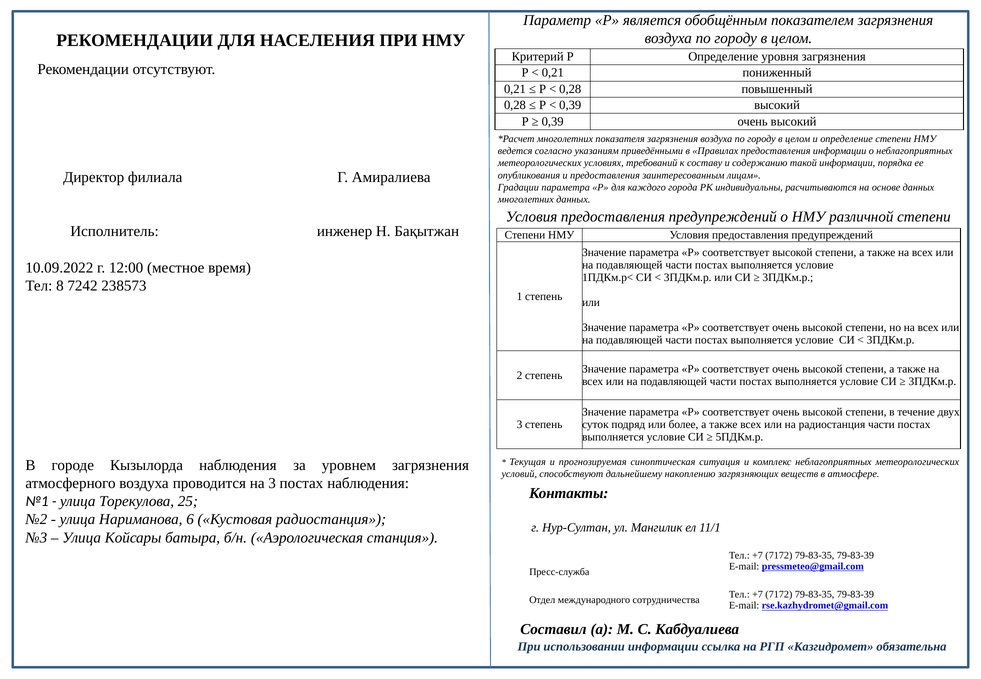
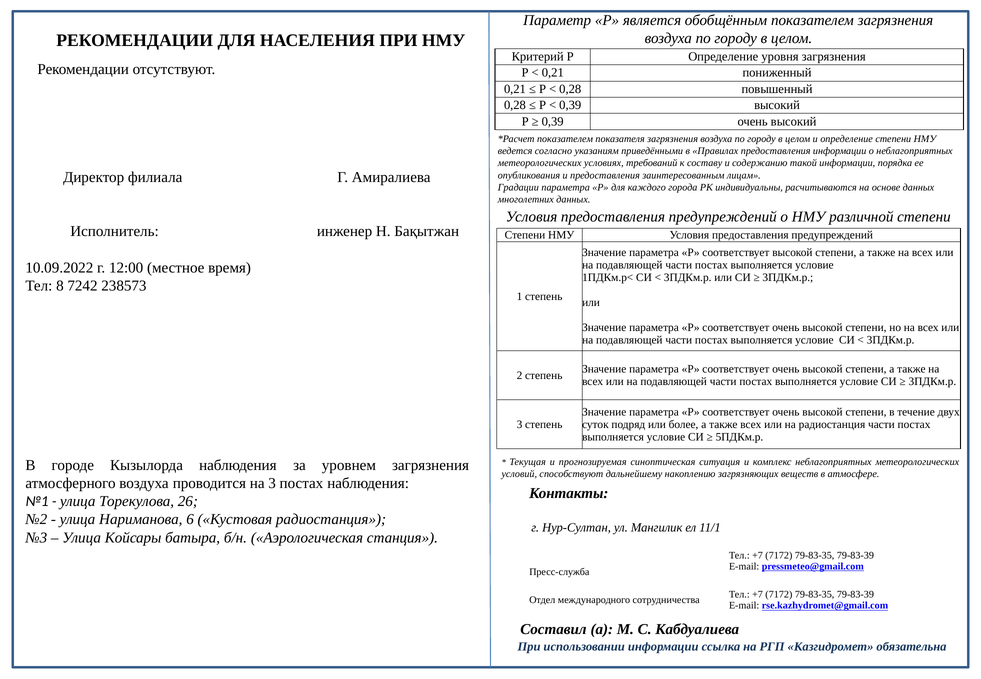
многолетних: многолетних -> показателем (565, 139)
25: 25 -> 26 (188, 502)
